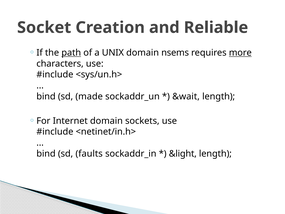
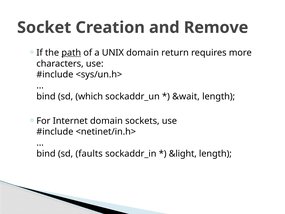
Reliable: Reliable -> Remove (216, 27)
nsems: nsems -> return (175, 53)
more underline: present -> none (240, 53)
made: made -> which (89, 96)
